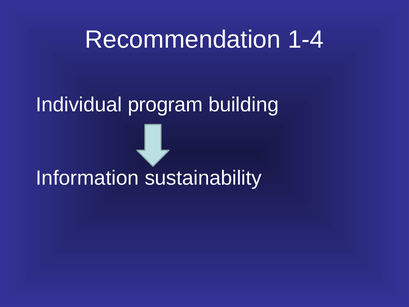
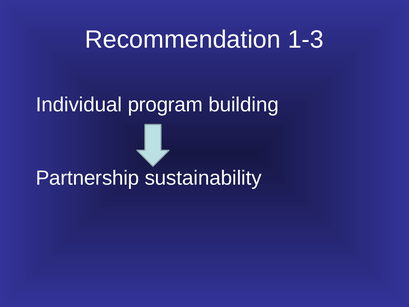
1-4: 1-4 -> 1-3 (306, 40)
Information: Information -> Partnership (87, 178)
